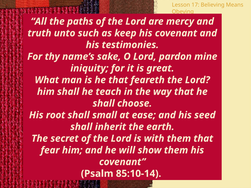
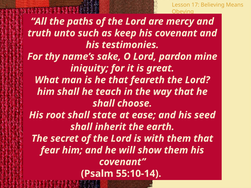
small: small -> state (105, 115)
85:10-14: 85:10-14 -> 55:10-14 (139, 174)
